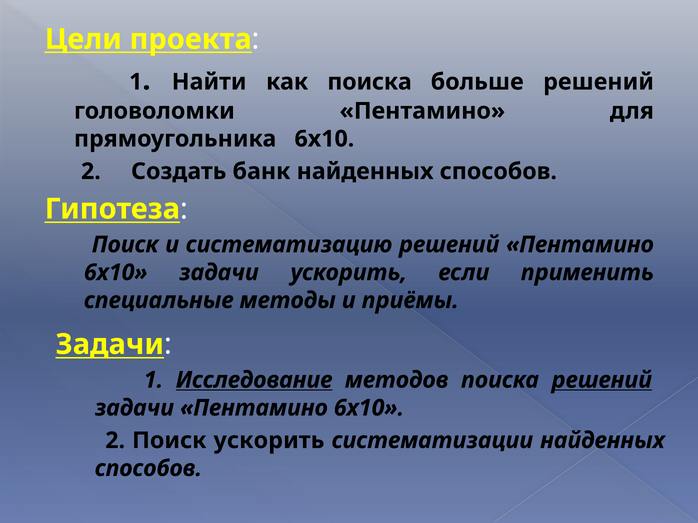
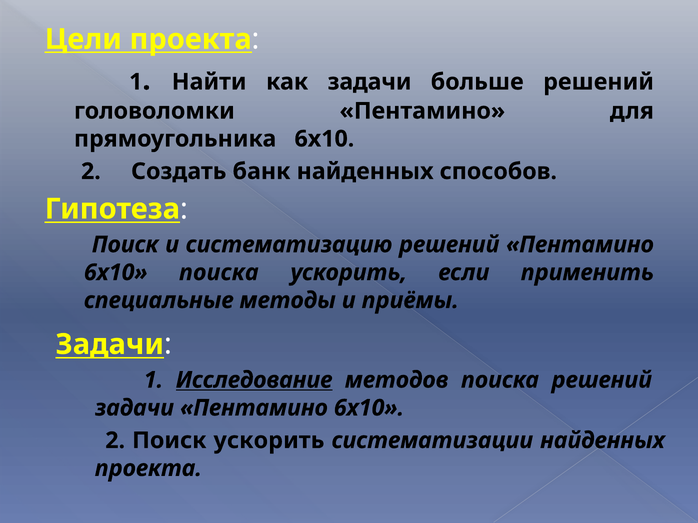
как поиска: поиска -> задачи (370, 82)
6х10 задачи: задачи -> поиска (219, 273)
решений underline: present -> none (602, 380)
способов: способов -> проекта (148, 469)
